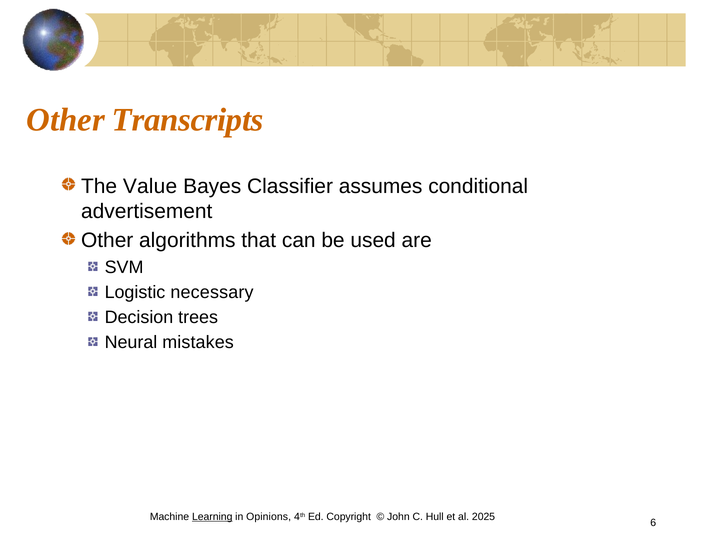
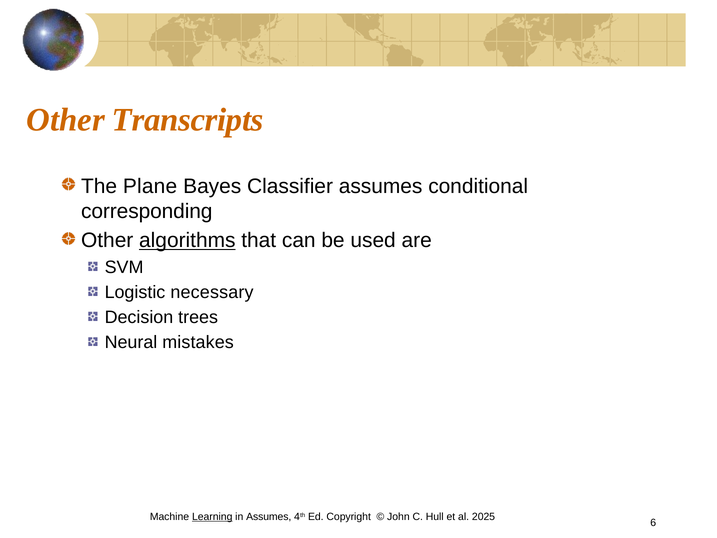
Value: Value -> Plane (150, 186)
advertisement: advertisement -> corresponding (147, 211)
algorithms underline: none -> present (187, 240)
in Opinions: Opinions -> Assumes (269, 517)
